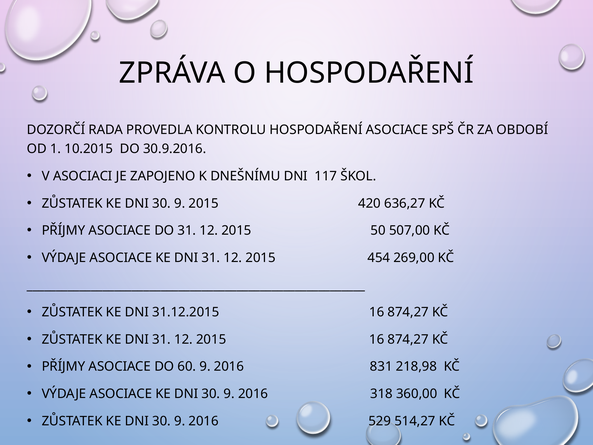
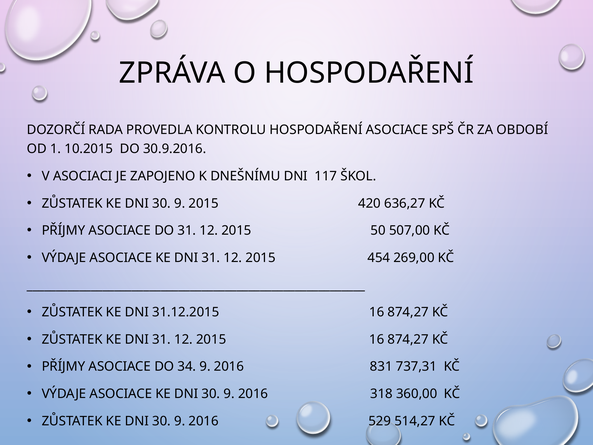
60: 60 -> 34 (187, 366)
218,98: 218,98 -> 737,31 (416, 366)
